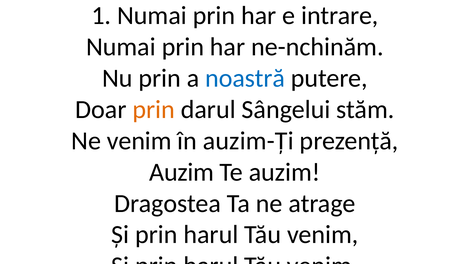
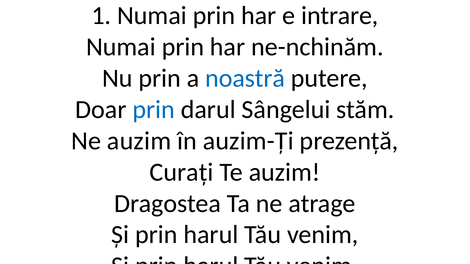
prin colour: orange -> blue (154, 110)
Ne venim: venim -> auzim (139, 141)
Auzim: Auzim -> Curați (181, 172)
